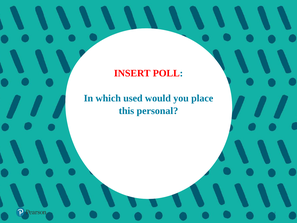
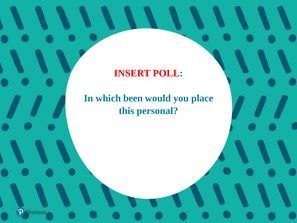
used: used -> been (133, 98)
